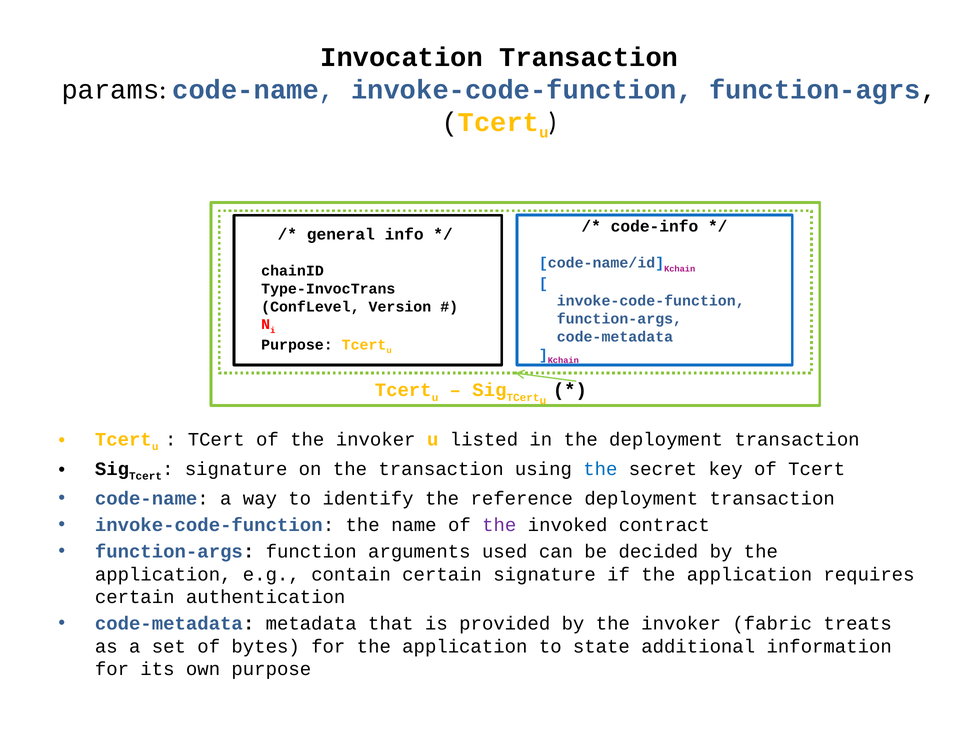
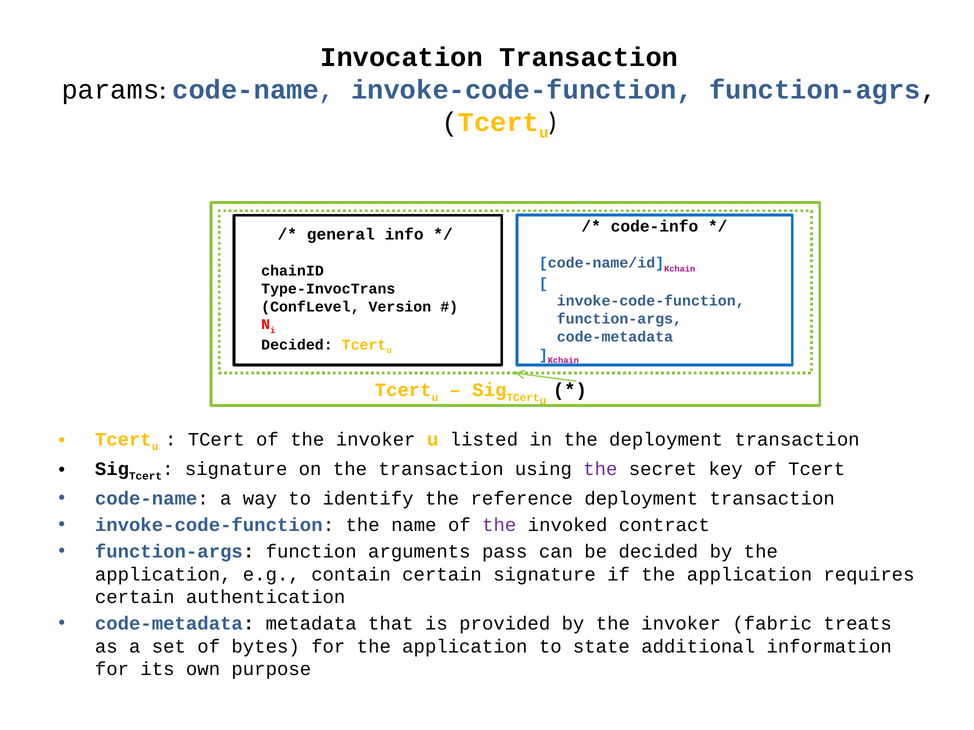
Purpose: Purpose -> Decided (297, 345)
the colour: blue -> purple (600, 469)
used: used -> pass (505, 552)
